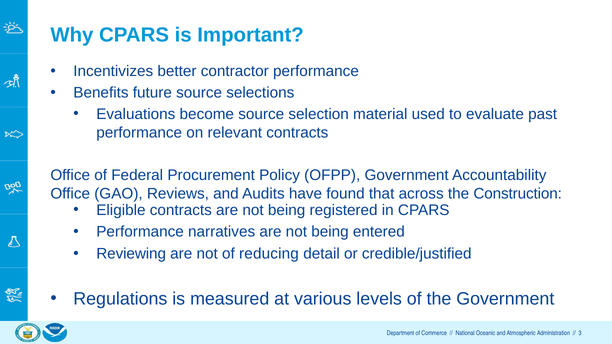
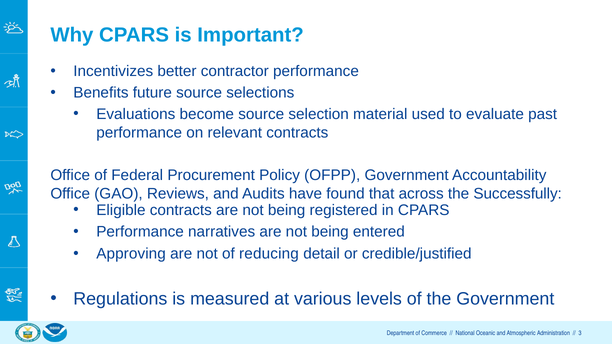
Construction: Construction -> Successfully (518, 194)
Reviewing: Reviewing -> Approving (131, 254)
